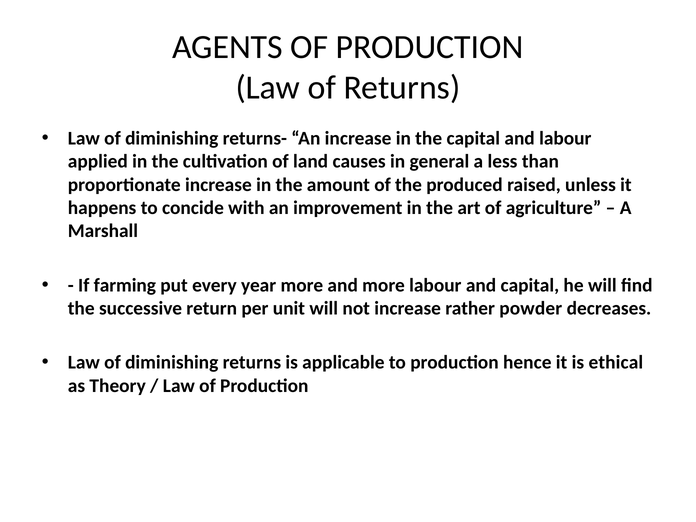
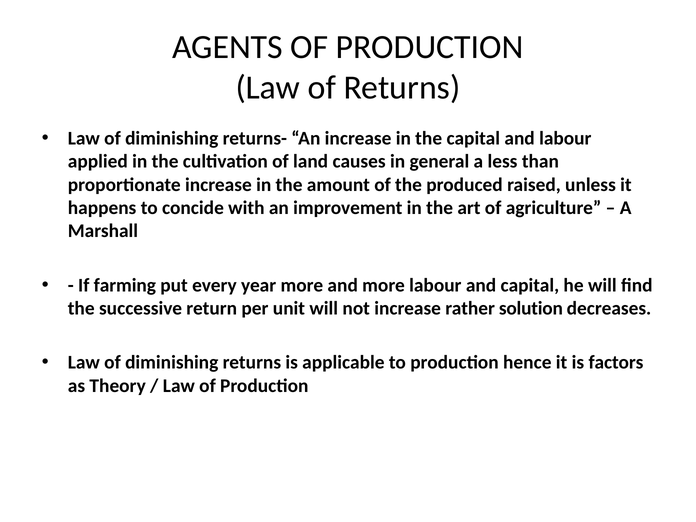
powder: powder -> solution (531, 308)
ethical: ethical -> factors (616, 363)
